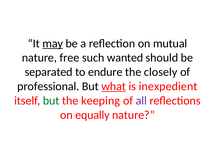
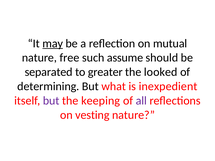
wanted: wanted -> assume (125, 58)
endure: endure -> greater (105, 72)
closely: closely -> looked (161, 72)
professional: professional -> determining (48, 86)
what underline: present -> none (114, 86)
but colour: green -> purple (51, 101)
equally: equally -> vesting (92, 115)
